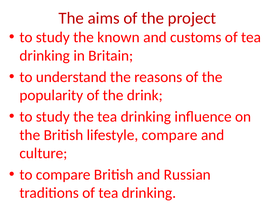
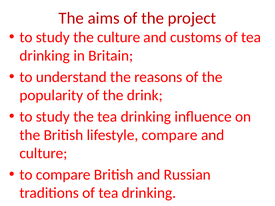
the known: known -> culture (119, 37)
